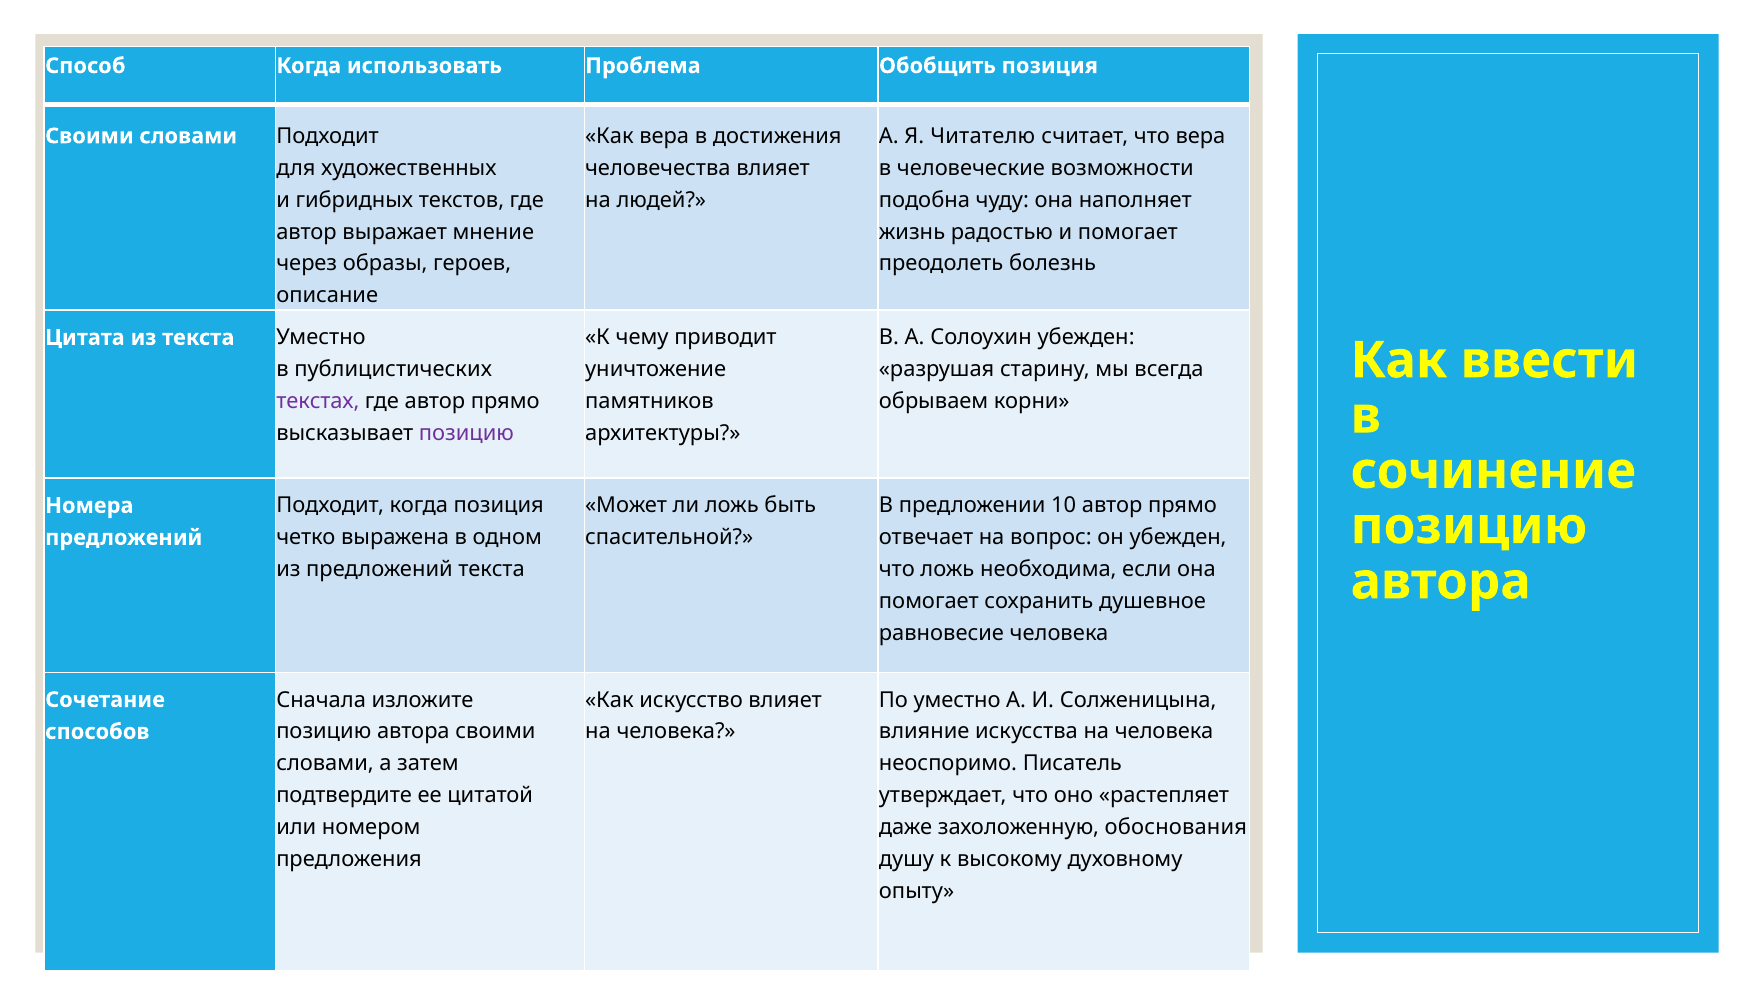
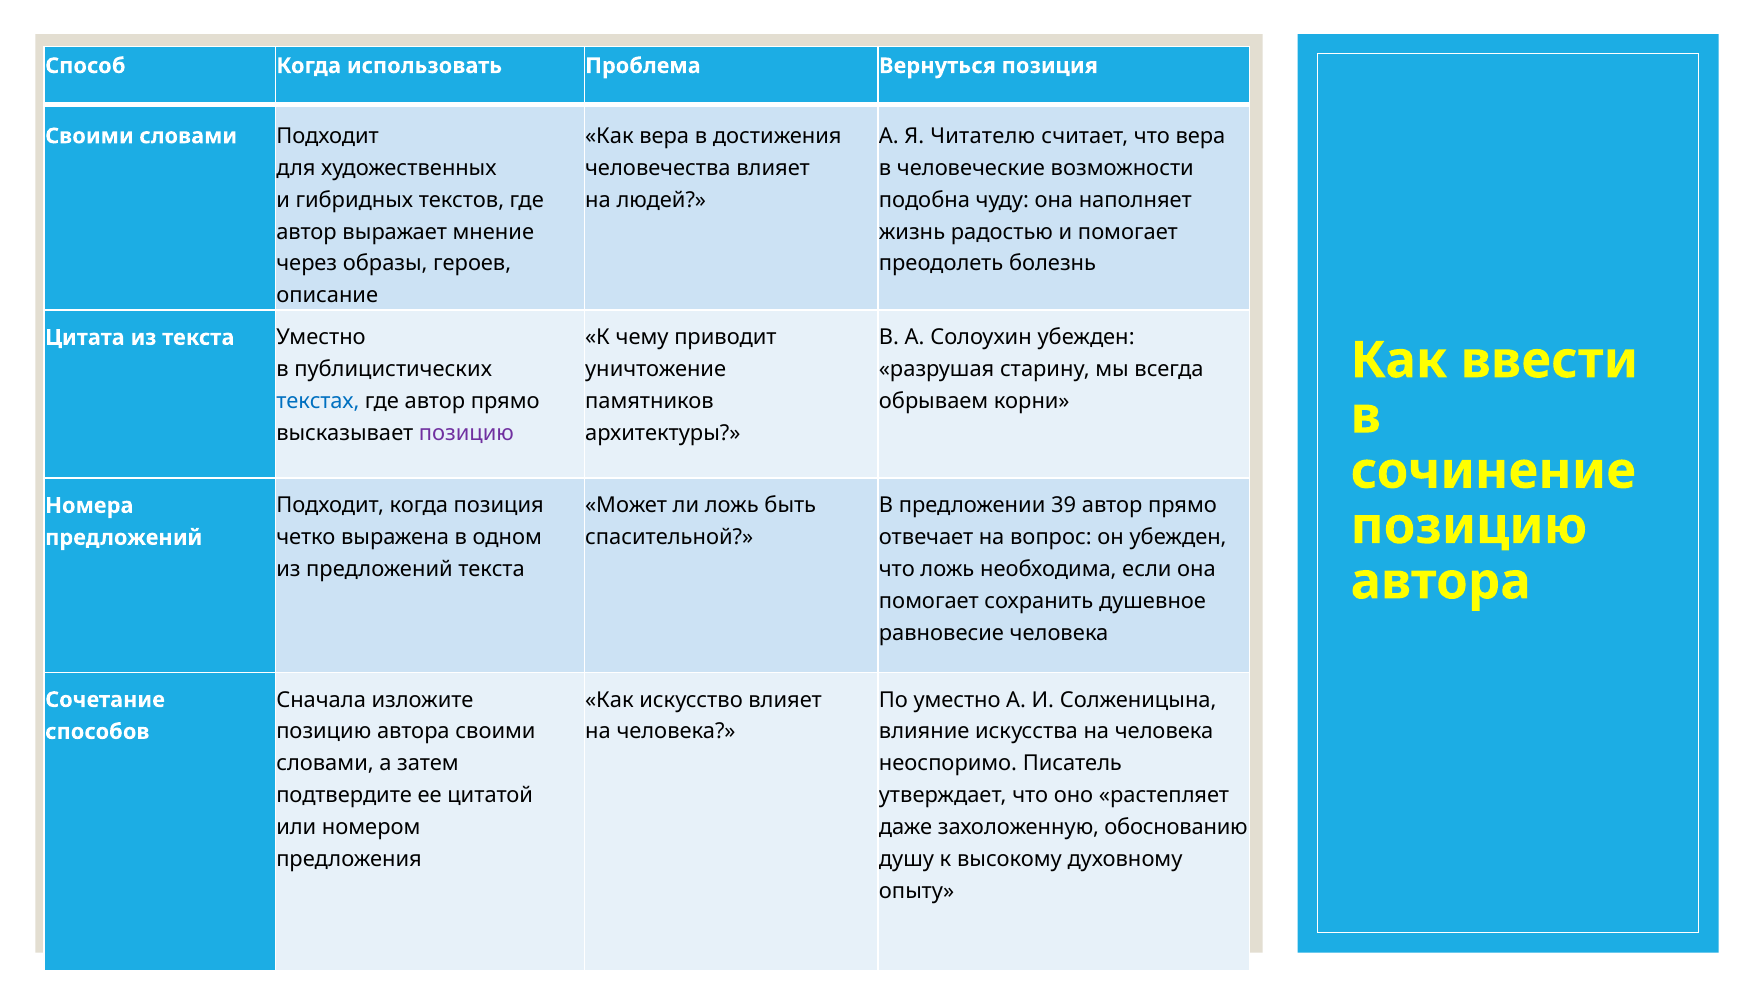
Обобщить: Обобщить -> Вернуться (938, 66)
текстах colour: purple -> blue (318, 401)
10: 10 -> 39 (1064, 505)
обоснования: обоснования -> обоснованию (1176, 827)
